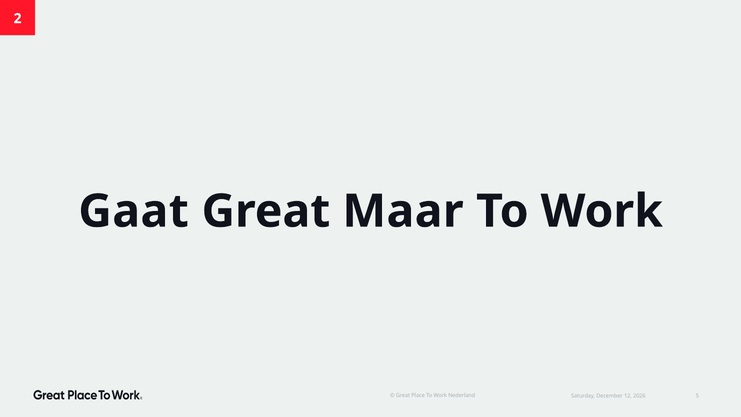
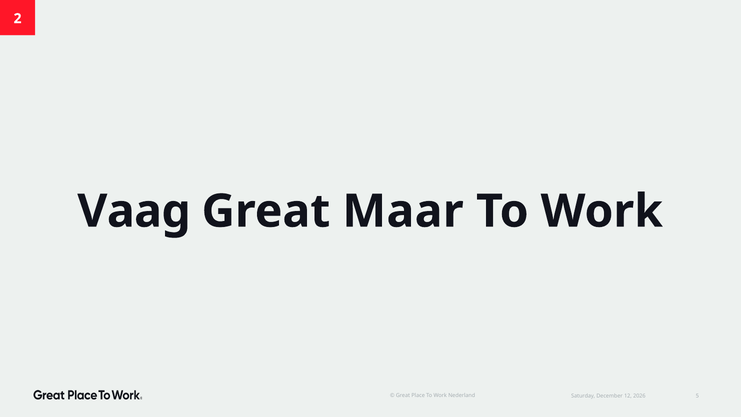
Gaat: Gaat -> Vaag (134, 211)
